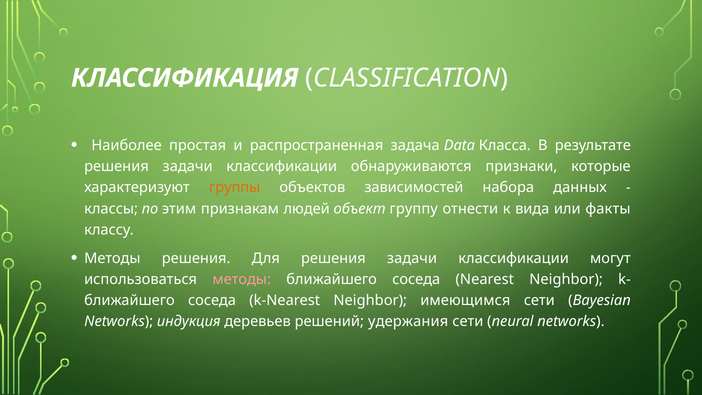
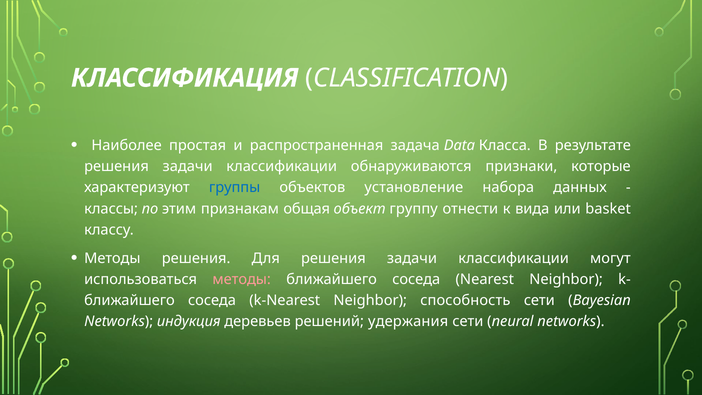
группы colour: orange -> blue (235, 188)
зависимостей: зависимостей -> установление (414, 188)
людей: людей -> общая (307, 209)
факты: факты -> basket (608, 209)
имеющимся: имеющимся -> способность (465, 300)
